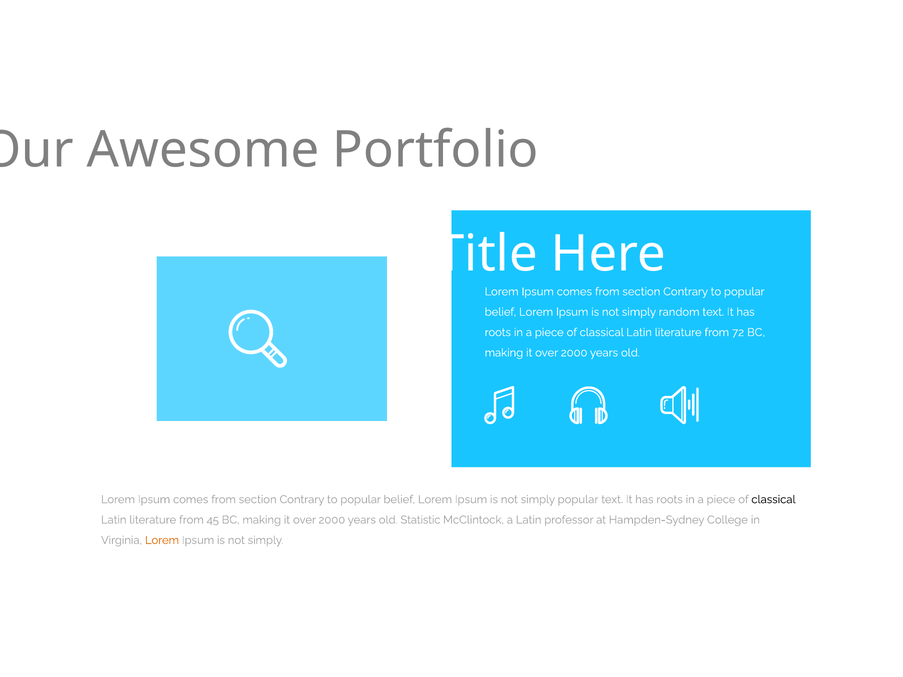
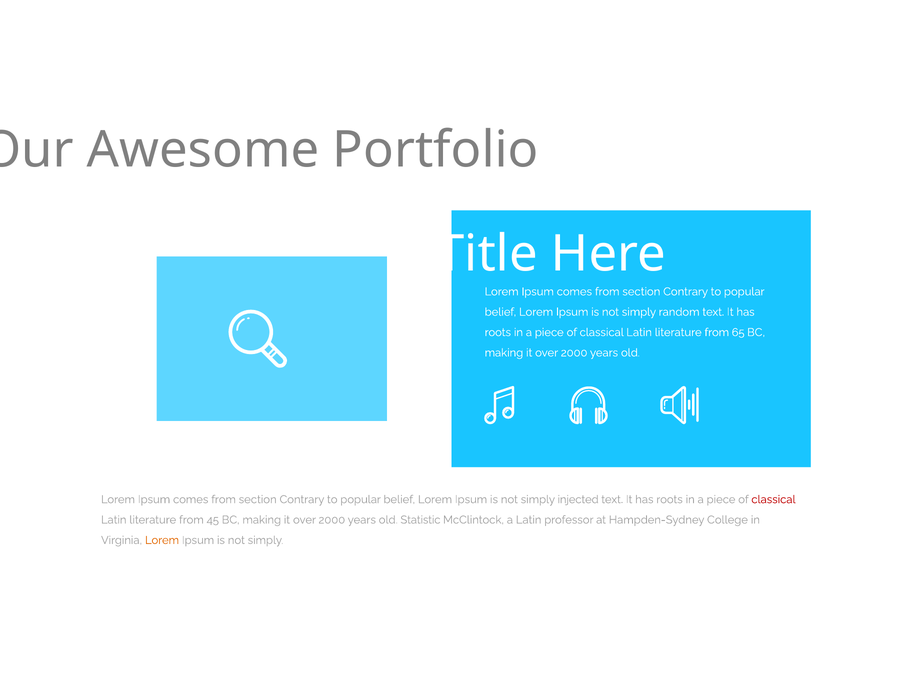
72: 72 -> 65 (738, 332)
simply popular: popular -> injected (578, 500)
classical colour: black -> red (773, 500)
